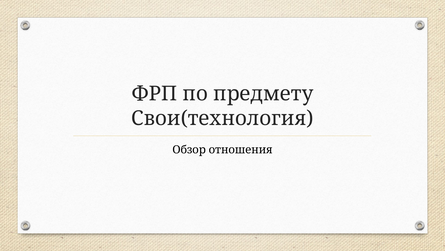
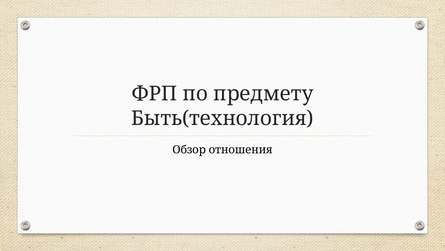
Свои(технология: Свои(технология -> Быть(технология (222, 118)
